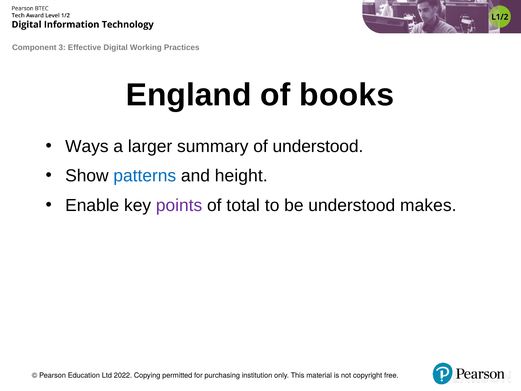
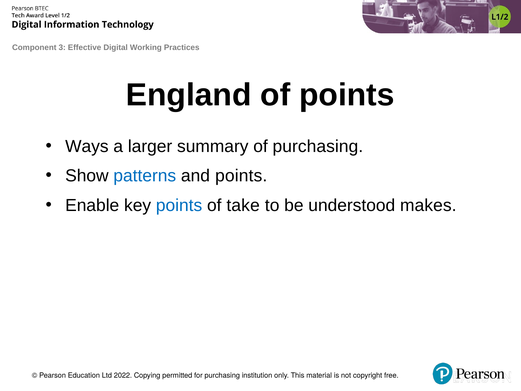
of books: books -> points (347, 95)
of understood: understood -> purchasing (318, 146)
and height: height -> points (241, 176)
points colour: purple -> blue (179, 205)
total: total -> take (243, 205)
